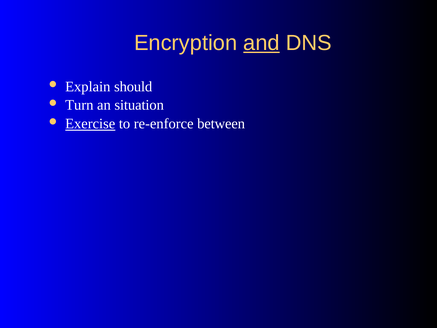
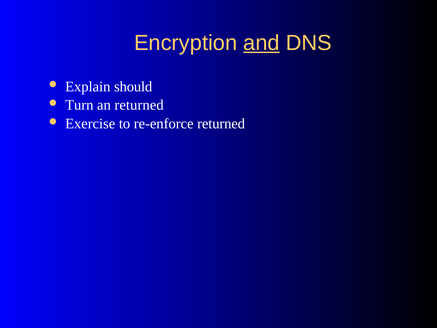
an situation: situation -> returned (139, 105)
Exercise underline: present -> none (90, 124)
re-enforce between: between -> returned (221, 124)
